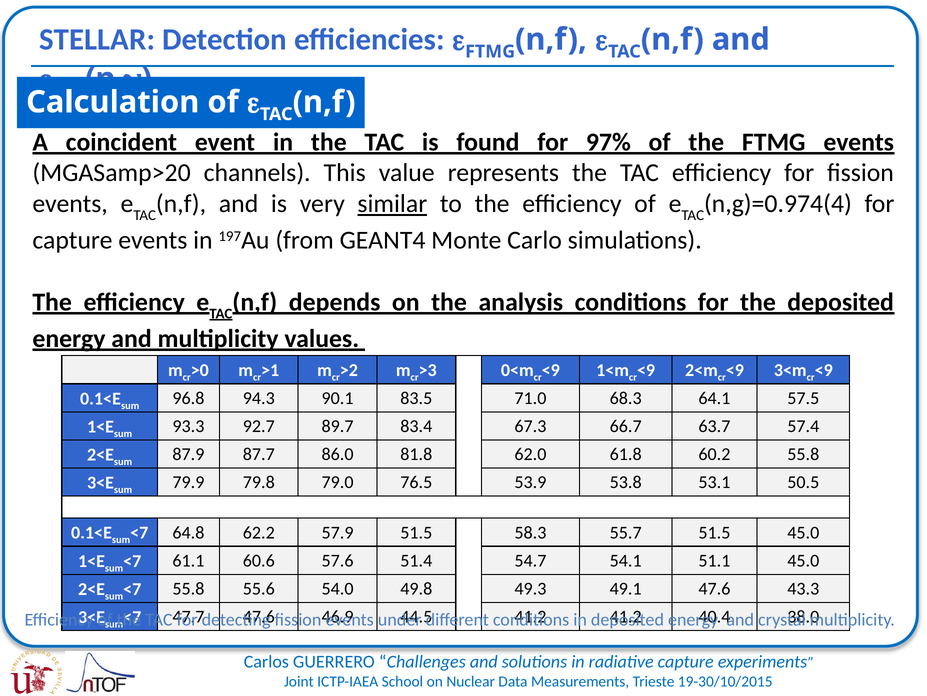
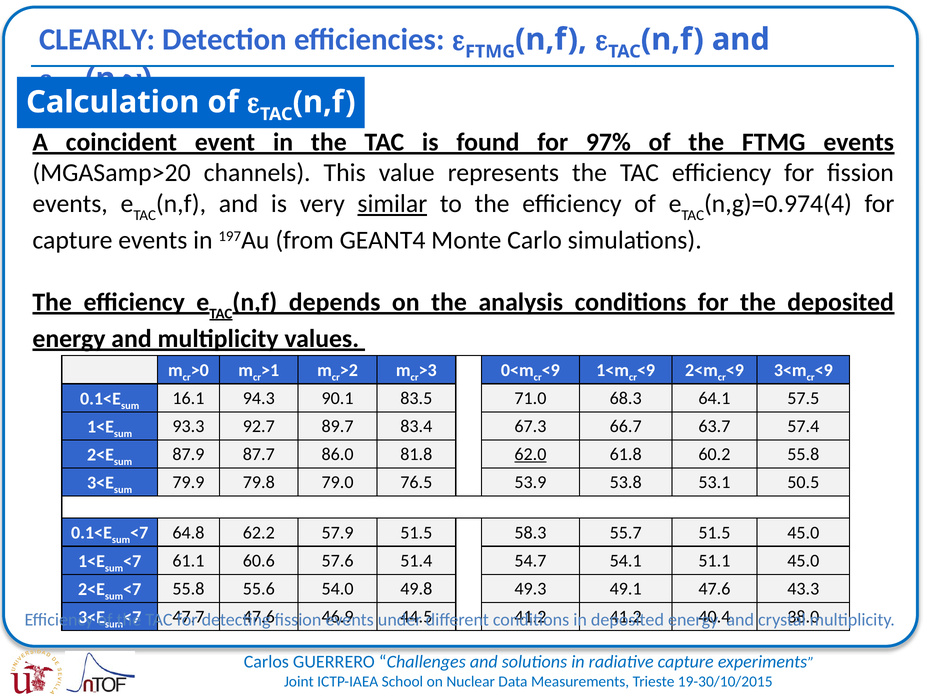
STELLAR: STELLAR -> CLEARLY (97, 39)
96.8: 96.8 -> 16.1 (188, 398)
62.0 underline: none -> present (530, 454)
